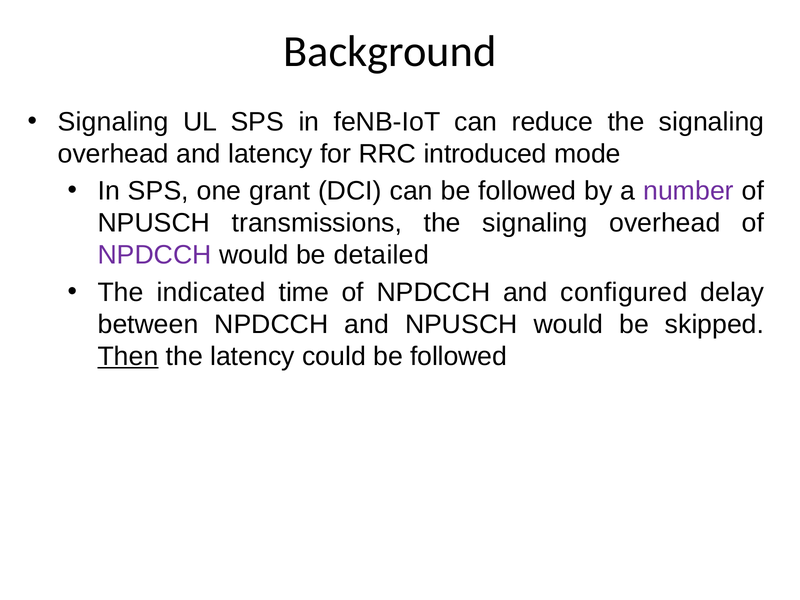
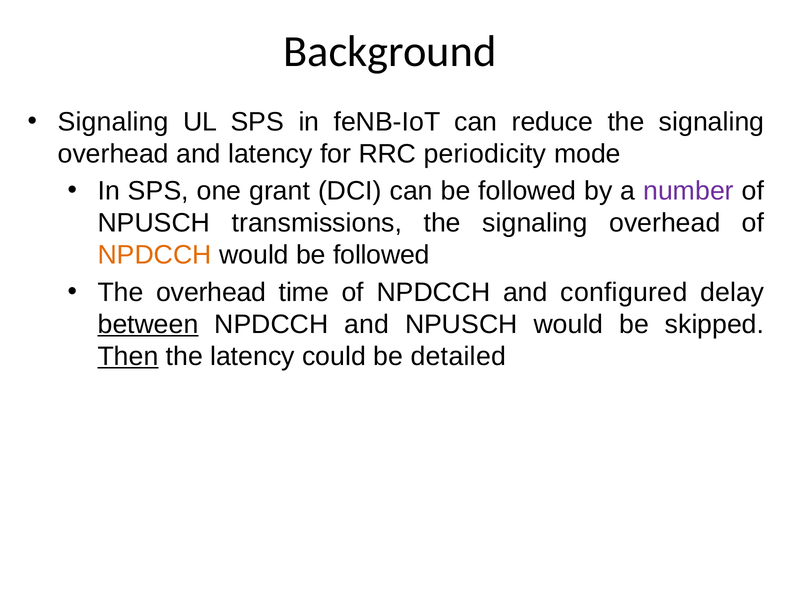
introduced: introduced -> periodicity (485, 154)
NPDCCH colour: purple -> orange (155, 255)
would be detailed: detailed -> followed (381, 255)
The indicated: indicated -> overhead (211, 292)
between underline: none -> present (148, 324)
could be followed: followed -> detailed (458, 356)
